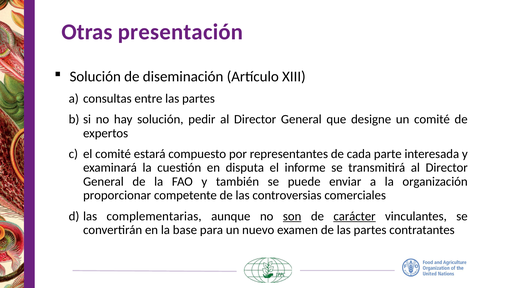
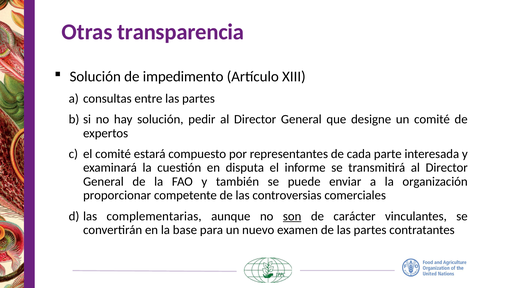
presentación: presentación -> transparencia (181, 32)
diseminación: diseminación -> impedimento (183, 76)
carácter underline: present -> none (355, 216)
